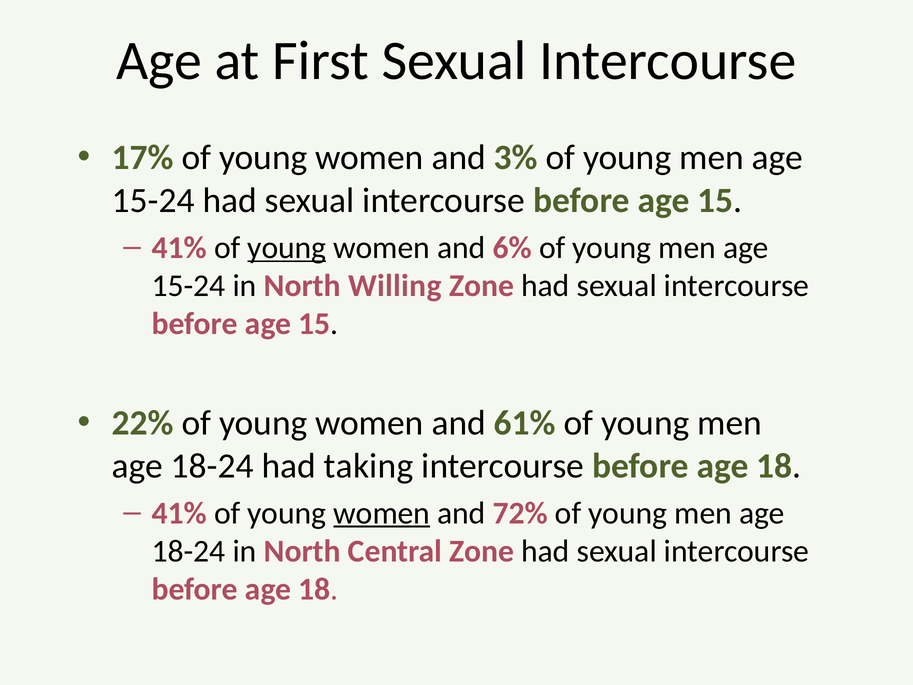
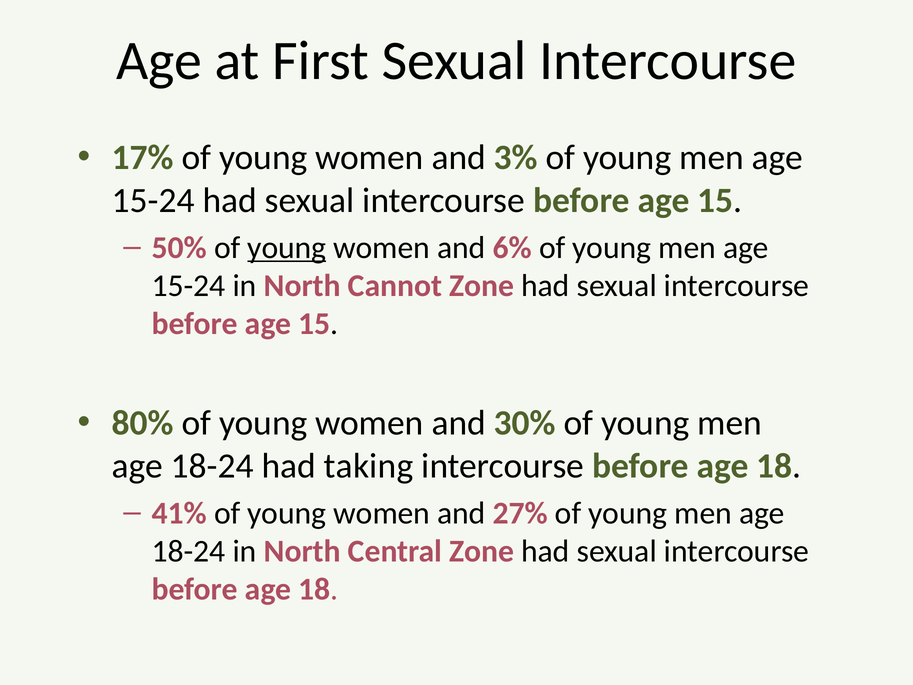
41%: 41% -> 50% (179, 248)
Willing: Willing -> Cannot (395, 286)
22%: 22% -> 80% (143, 423)
61%: 61% -> 30% (525, 423)
women underline: present -> none (382, 513)
72%: 72% -> 27% (520, 513)
